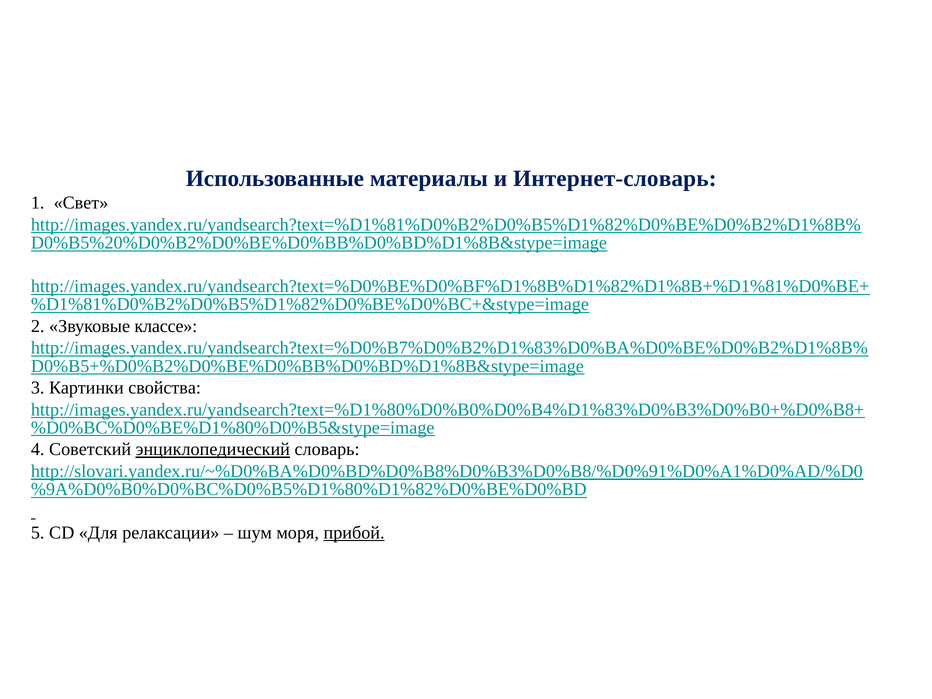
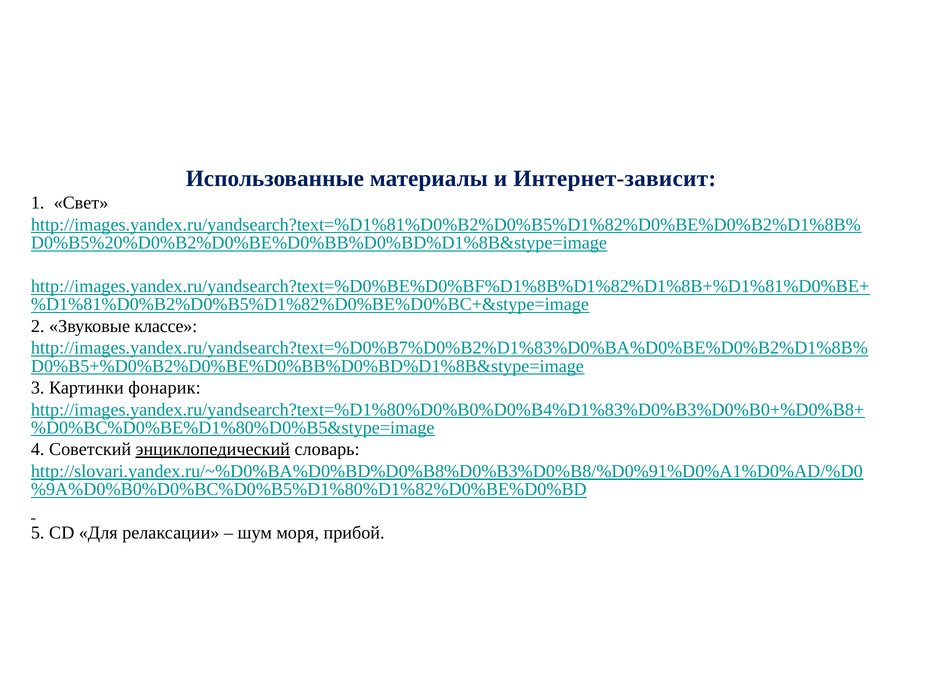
Интернет-словарь: Интернет-словарь -> Интернет-зависит (615, 178)
свойства: свойства -> фонарик (164, 388)
прибой underline: present -> none (354, 533)
